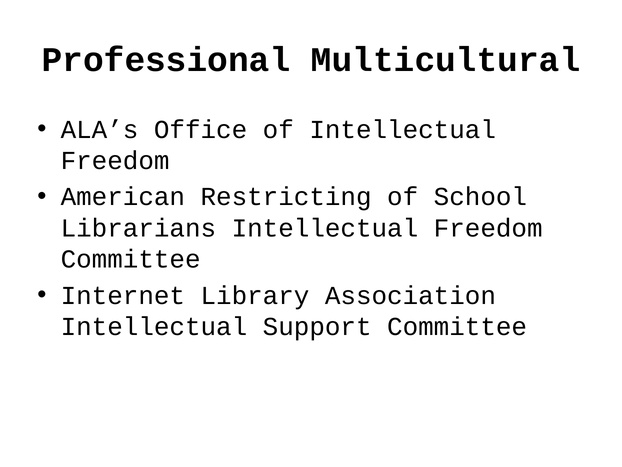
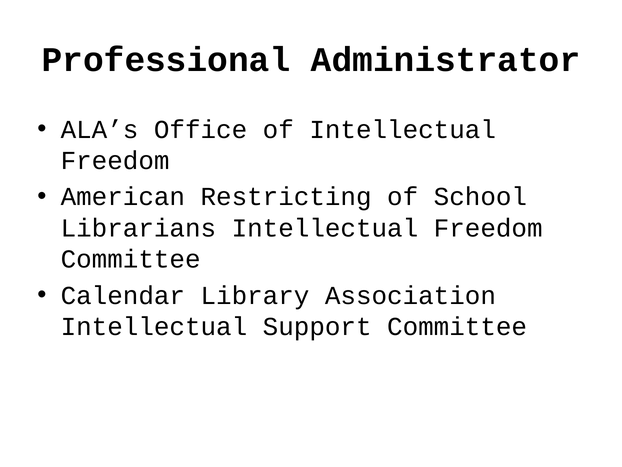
Multicultural: Multicultural -> Administrator (446, 60)
Internet: Internet -> Calendar (123, 295)
